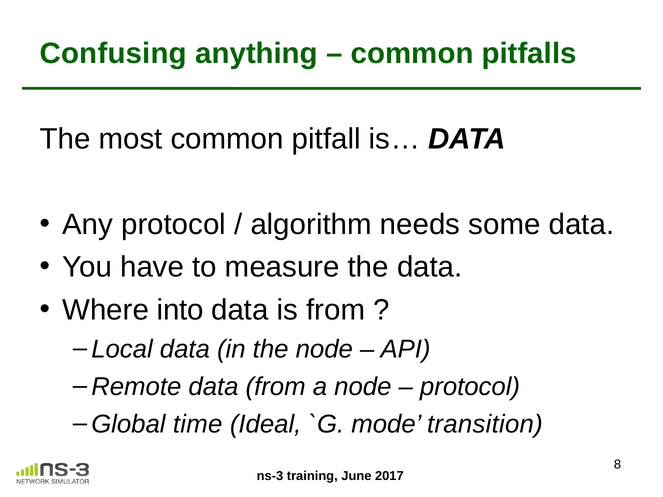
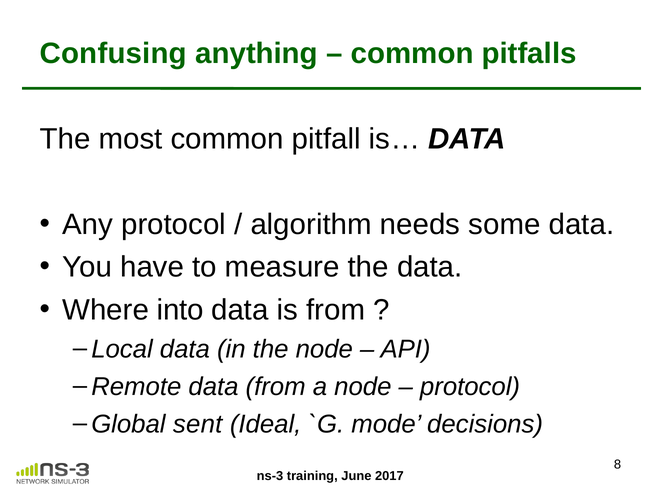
time: time -> sent (198, 424)
transition: transition -> decisions (485, 424)
